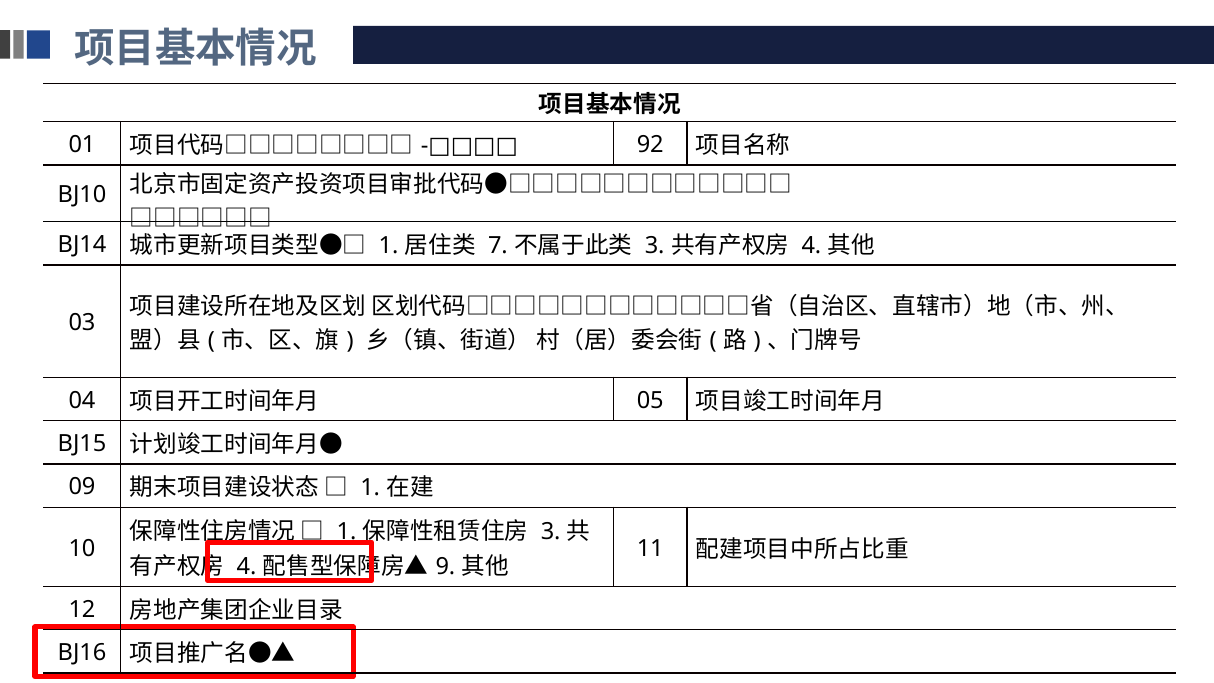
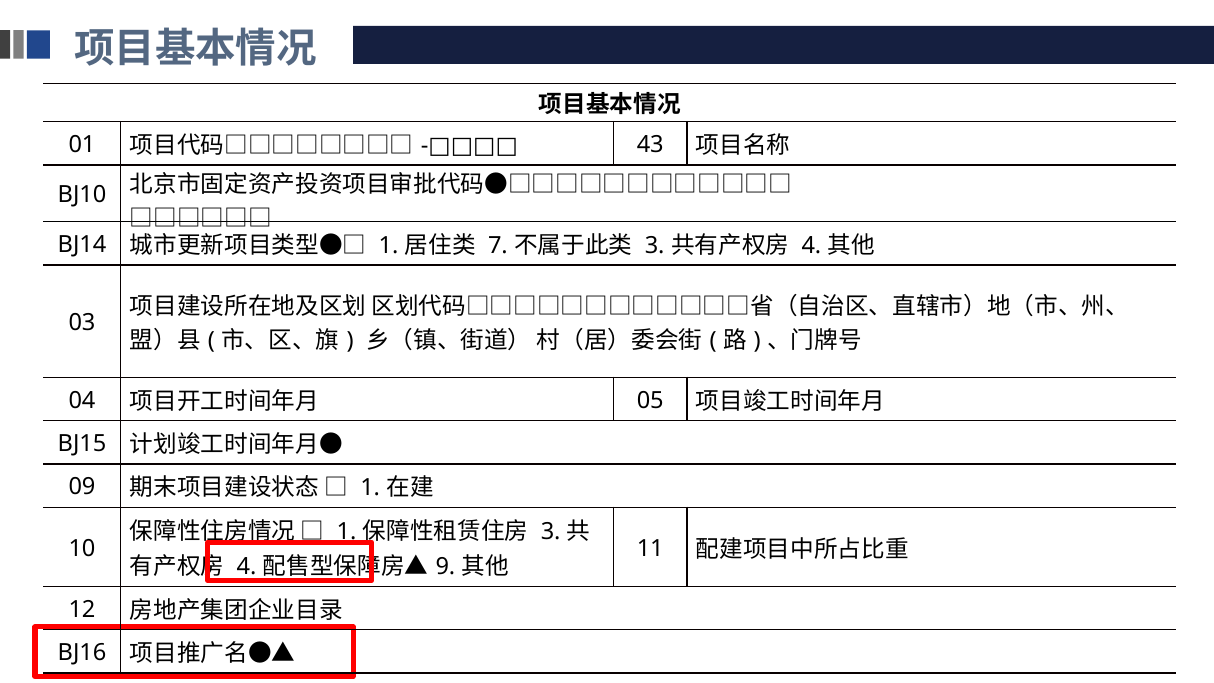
92: 92 -> 43 (650, 145)
